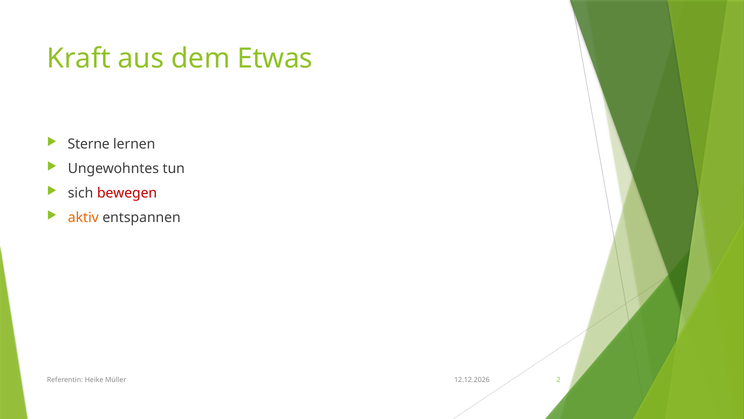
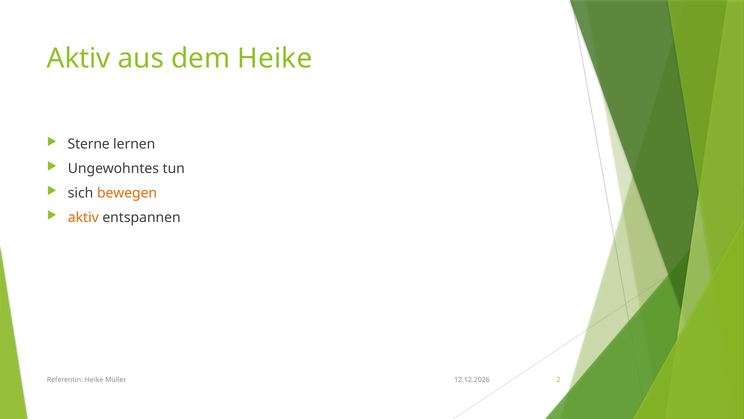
Kraft: Kraft -> Aktiv (79, 59)
dem Etwas: Etwas -> Heike (275, 59)
bewegen colour: red -> orange (127, 193)
